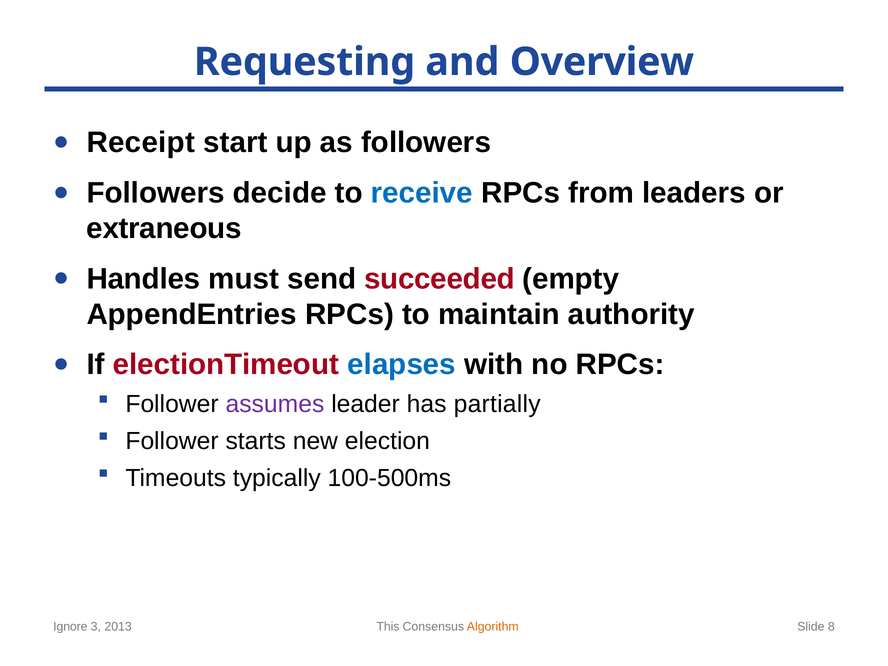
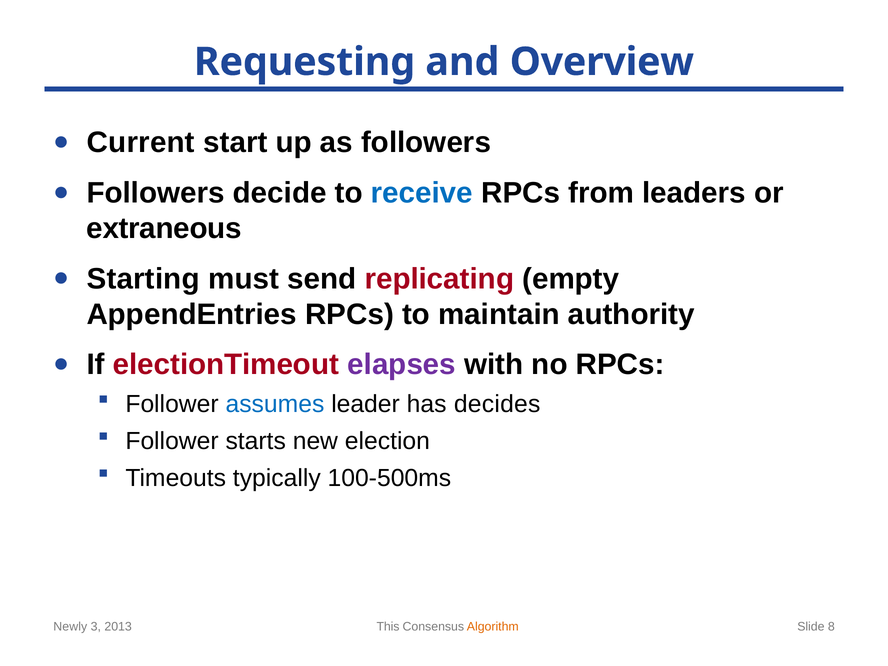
Receipt: Receipt -> Current (141, 143)
Handles: Handles -> Starting (143, 279)
succeeded: succeeded -> replicating (439, 279)
elapses colour: blue -> purple (402, 365)
assumes colour: purple -> blue (275, 404)
partially: partially -> decides (497, 404)
Ignore: Ignore -> Newly (70, 627)
